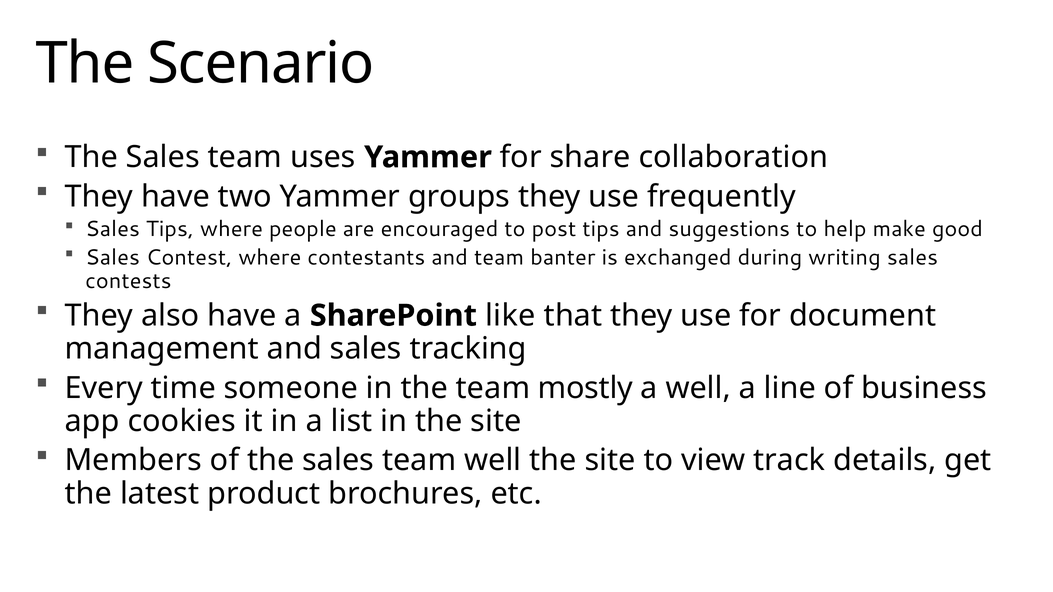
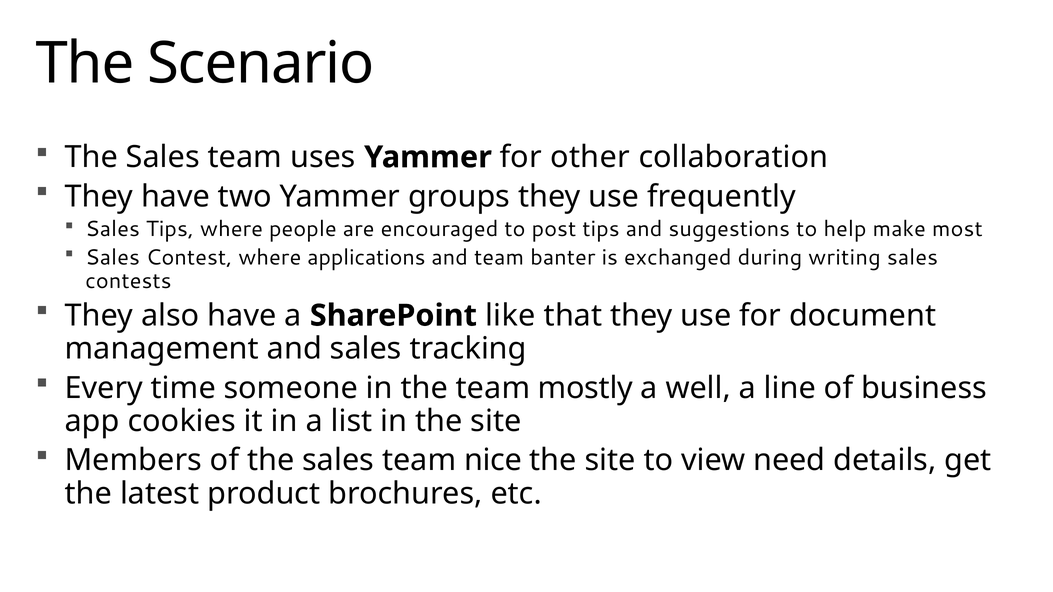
share: share -> other (590, 157)
good: good -> most (957, 229)
contestants: contestants -> applications (366, 257)
team well: well -> nice (493, 460)
track: track -> need (789, 460)
